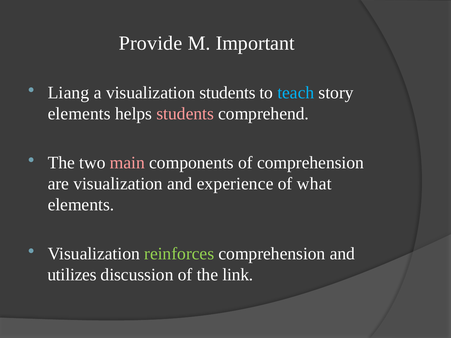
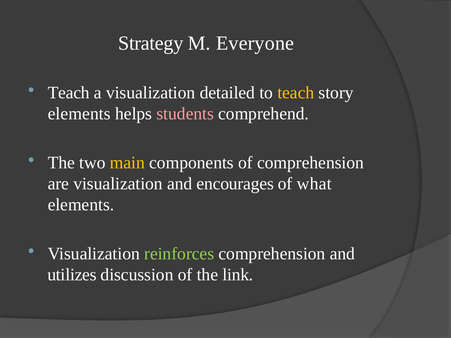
Provide: Provide -> Strategy (151, 43)
Important: Important -> Everyone (255, 43)
Liang: Liang -> Teach (69, 93)
visualization students: students -> detailed (227, 93)
teach colour: light blue -> yellow (296, 93)
main colour: pink -> yellow (127, 163)
experience: experience -> encourages (235, 184)
